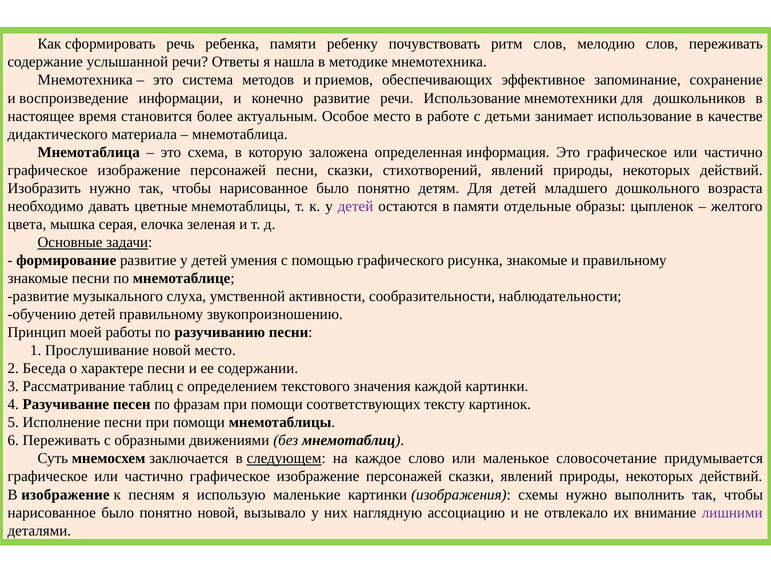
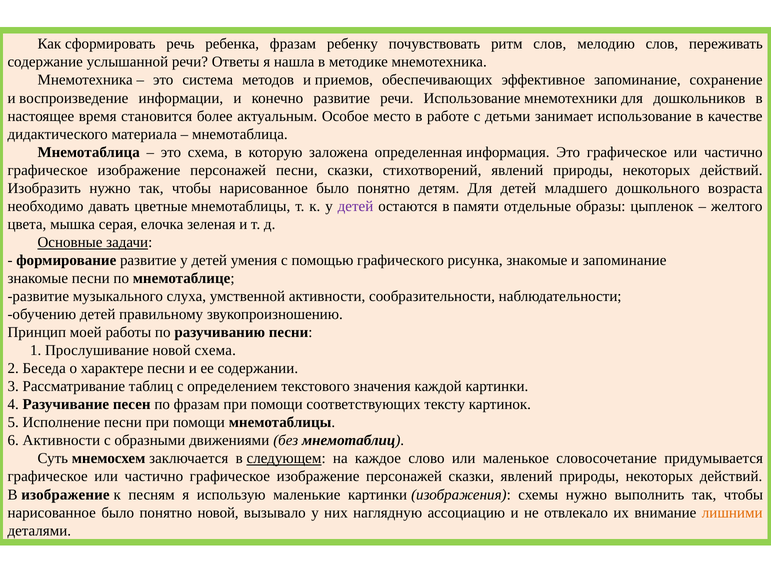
ребенка памяти: памяти -> фразам (293, 44)
и правильному: правильному -> запоминание (625, 260)
новой место: место -> схема (215, 350)
6 Переживать: Переживать -> Активности (61, 440)
лишними colour: purple -> orange (732, 512)
